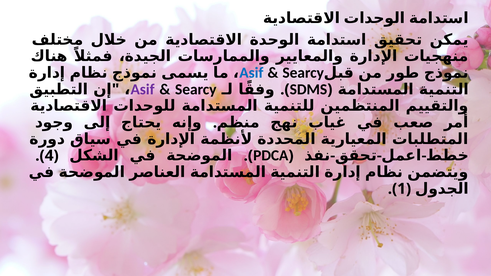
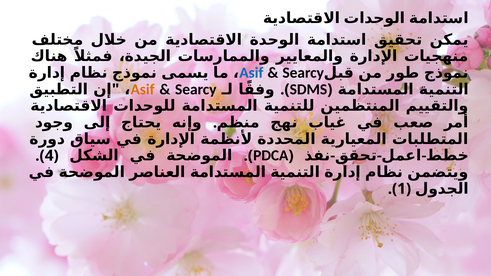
Asif colour: purple -> orange (143, 89)
